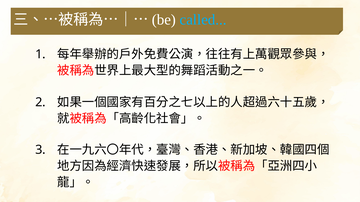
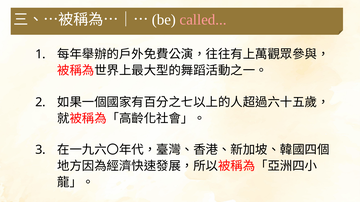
called colour: light blue -> pink (203, 20)
